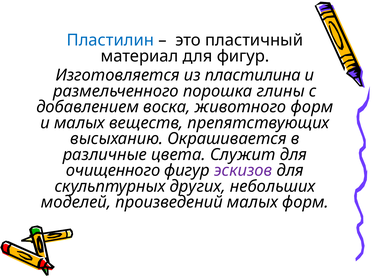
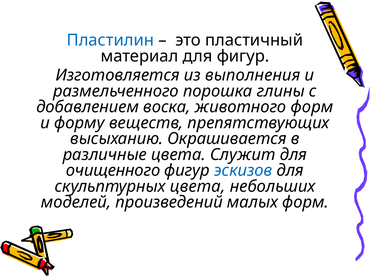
пластилина: пластилина -> выполнения (253, 75)
и малых: малых -> форму (79, 123)
эскизов colour: purple -> blue (243, 171)
скульптурных других: других -> цвета (198, 187)
